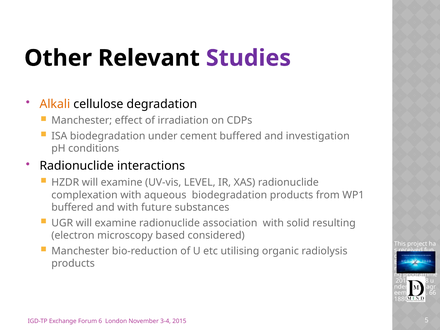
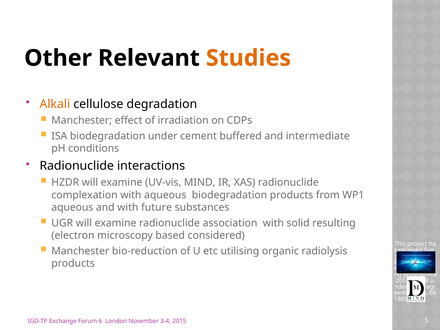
Studies colour: purple -> orange (248, 58)
investigation: investigation -> intermediate (318, 136)
LEVEL: LEVEL -> MIND (200, 182)
buffered: buffered -> aqueous (72, 207)
